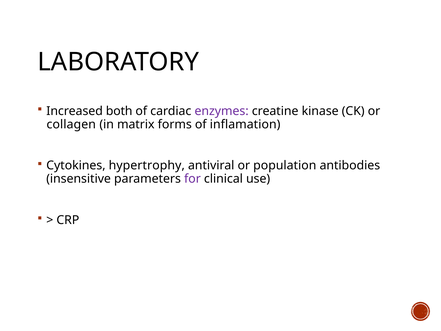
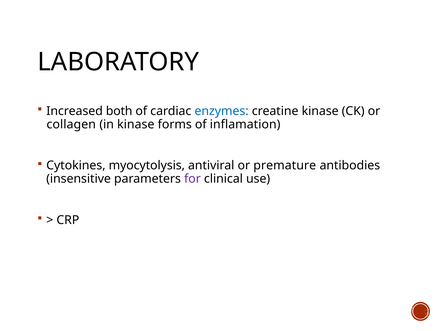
enzymes colour: purple -> blue (222, 111)
in matrix: matrix -> kinase (136, 124)
hypertrophy: hypertrophy -> myocytolysis (147, 165)
population: population -> premature (285, 165)
